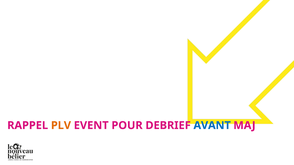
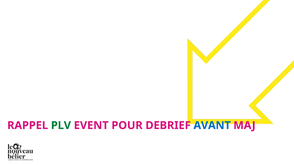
PLV colour: orange -> green (61, 126)
